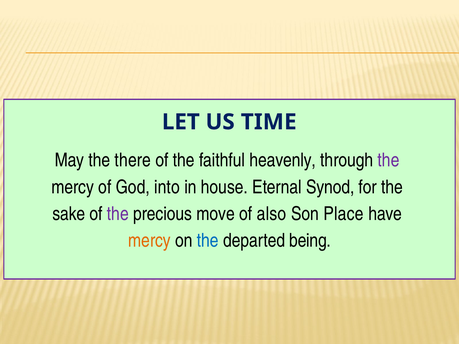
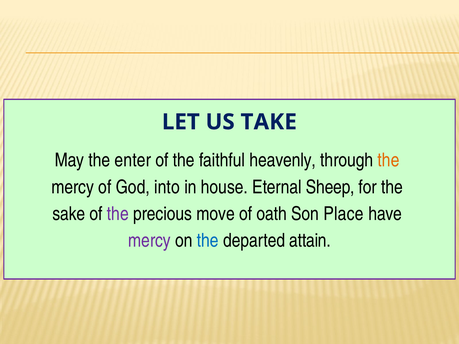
TIME: TIME -> TAKE (269, 122)
there: there -> enter (133, 160)
the colour: purple -> orange (389, 160)
Synod: Synod -> Sheep (330, 187)
also: also -> oath (272, 214)
mercy colour: orange -> purple (150, 241)
being: being -> attain (310, 241)
